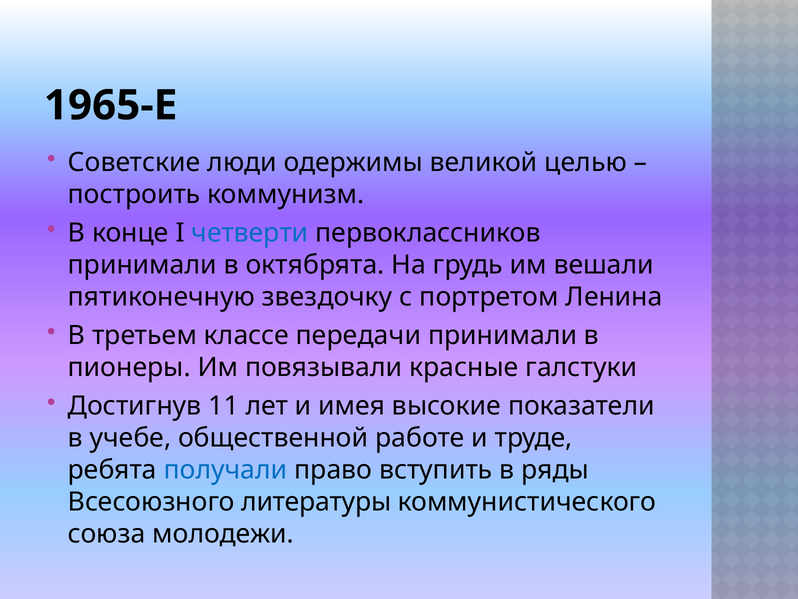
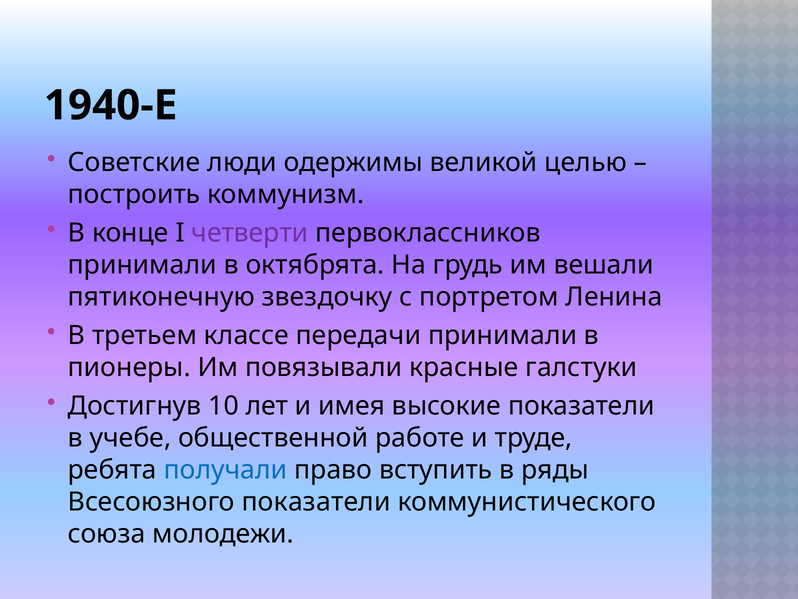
1965-Е: 1965-Е -> 1940-Е (111, 105)
четверти colour: blue -> purple (250, 233)
11: 11 -> 10 (224, 406)
Всесоюзного литературы: литературы -> показатели (316, 501)
